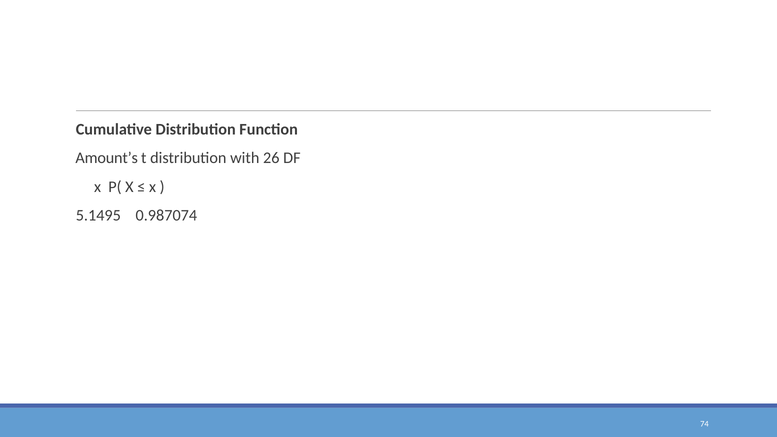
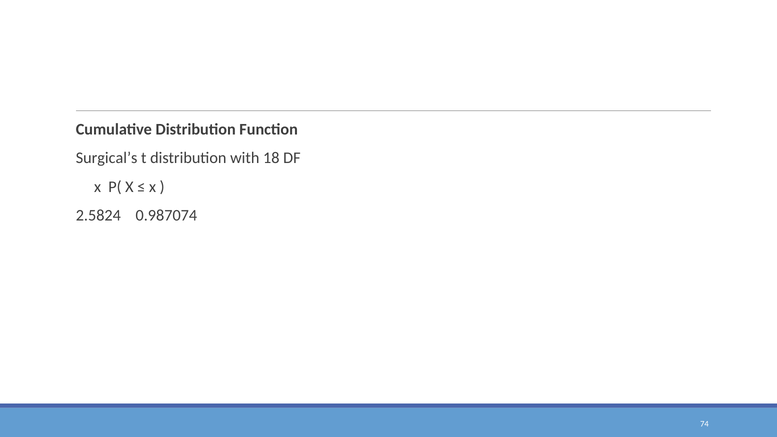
Amount’s: Amount’s -> Surgical’s (107, 158)
26: 26 -> 18 (271, 158)
5.1495: 5.1495 -> 2.5824 (98, 216)
